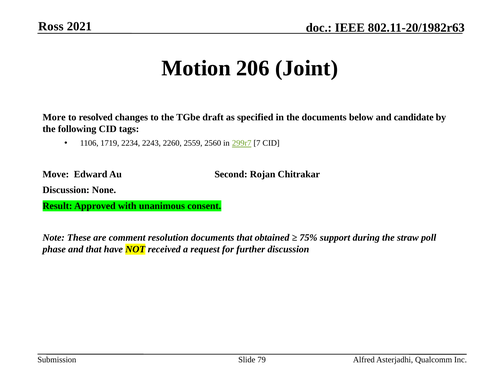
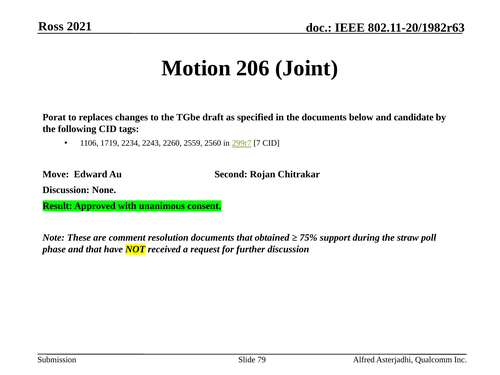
More: More -> Porat (54, 117)
resolved: resolved -> replaces (96, 117)
